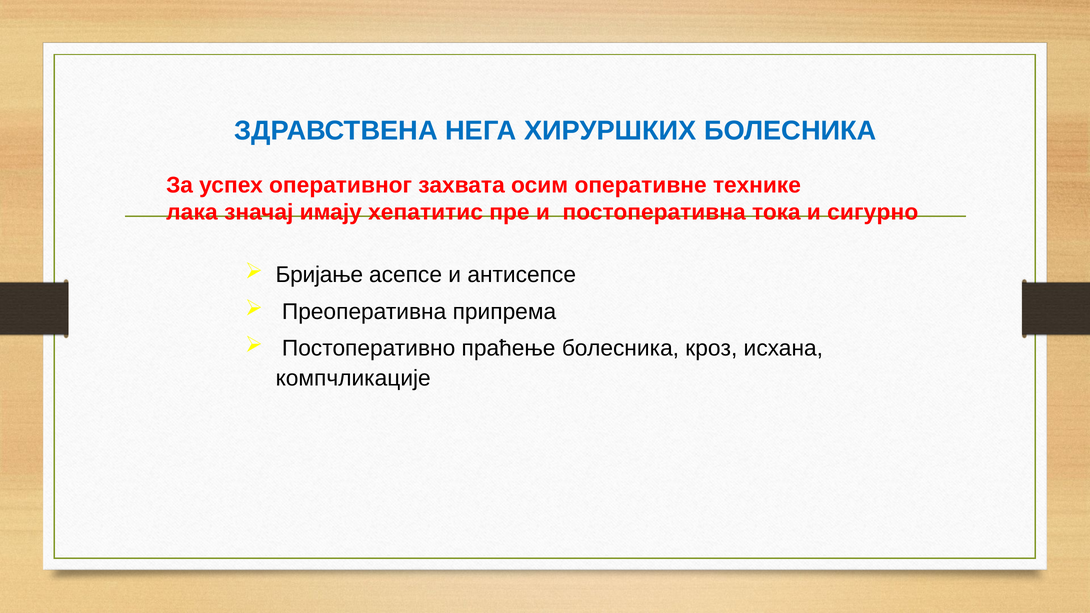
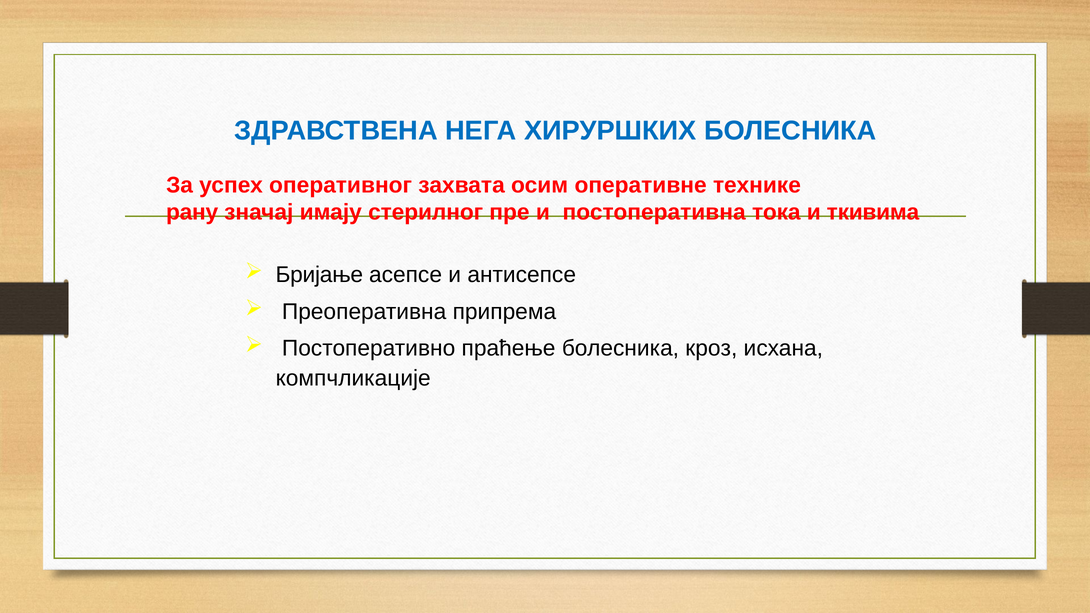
лака: лака -> рану (192, 213)
хепатитис: хепатитис -> стерилног (426, 213)
сигурно: сигурно -> ткивима (873, 213)
